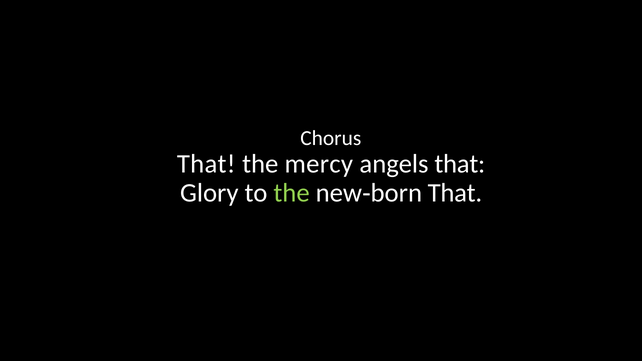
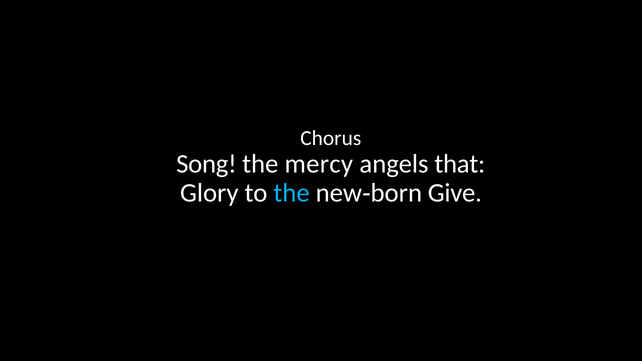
That: That -> Song (206, 164)
the colour: light green -> light blue (292, 193)
That: That -> Give (455, 193)
